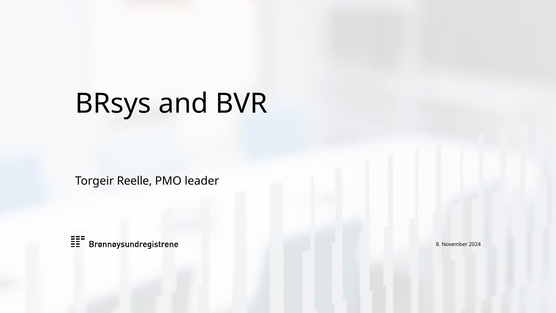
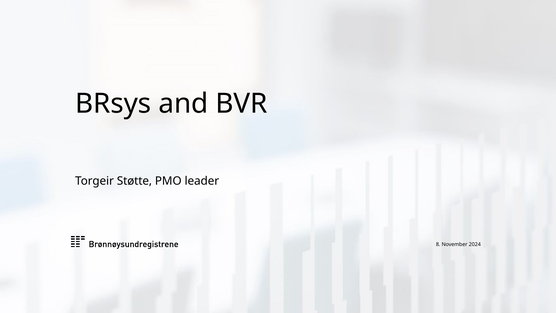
Reelle: Reelle -> Støtte (134, 181)
